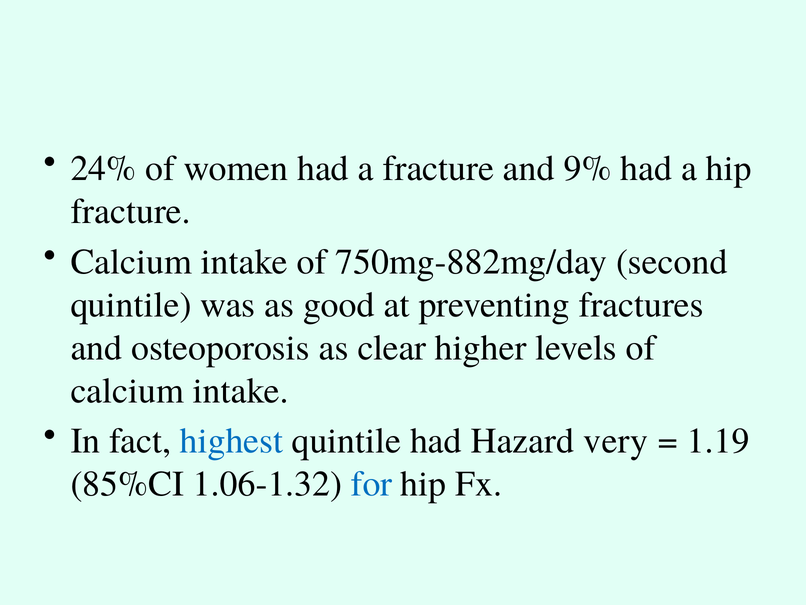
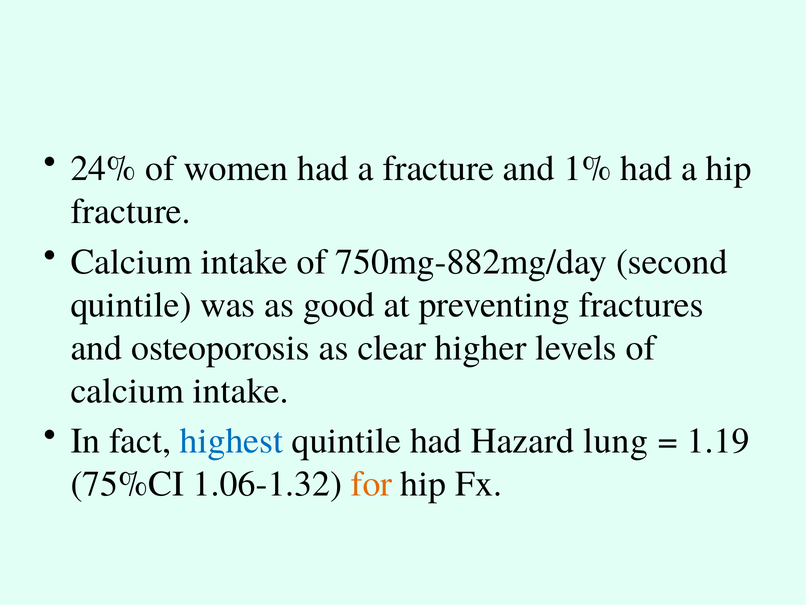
9%: 9% -> 1% (588, 168)
very: very -> lung (616, 441)
85%CI: 85%CI -> 75%CI (127, 484)
for colour: blue -> orange (371, 484)
